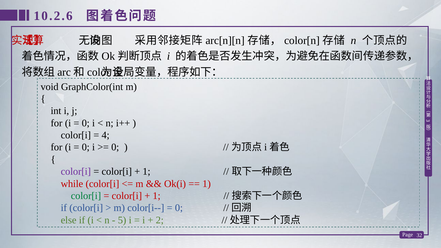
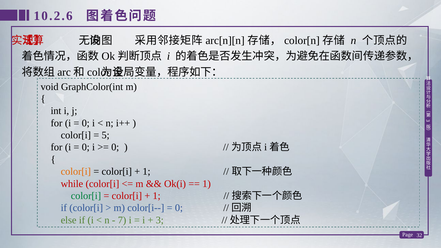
4: 4 -> 5 (106, 135)
color[i colour: purple -> orange (76, 172)
5: 5 -> 7 (122, 220)
2: 2 -> 3 (160, 220)
